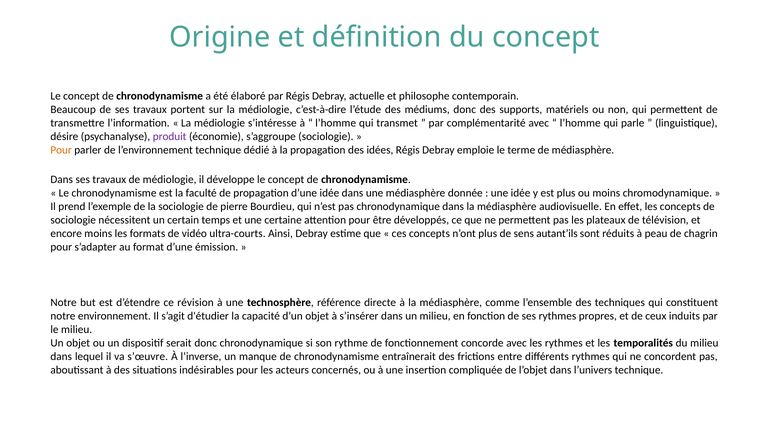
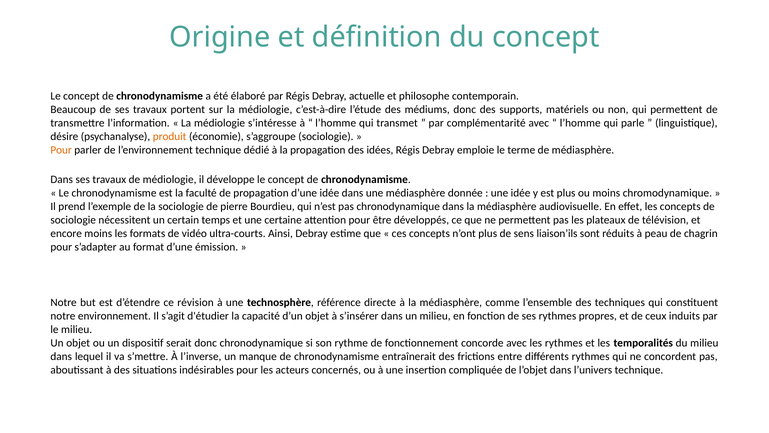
produit colour: purple -> orange (170, 136)
autant’ils: autant’ils -> liaison’ils (557, 233)
s’œuvre: s’œuvre -> s’mettre (148, 356)
